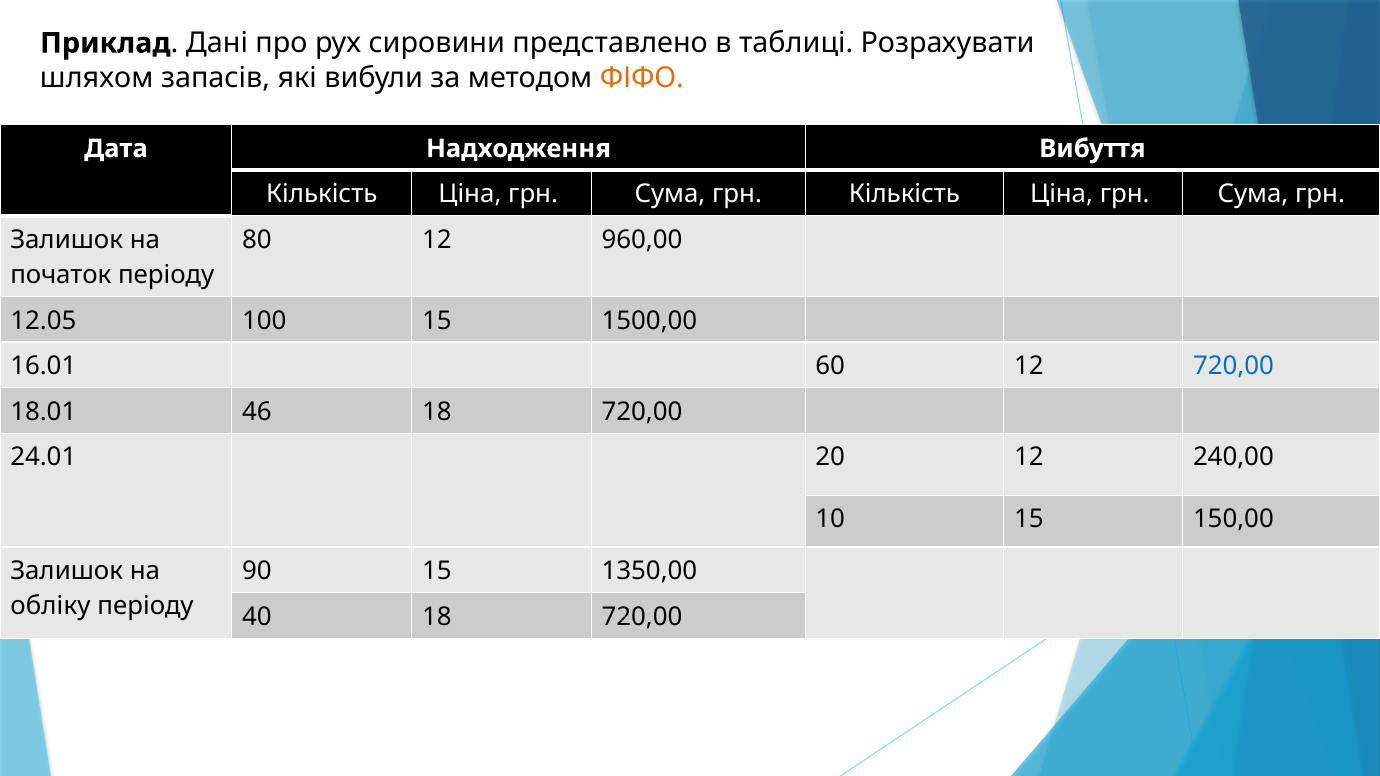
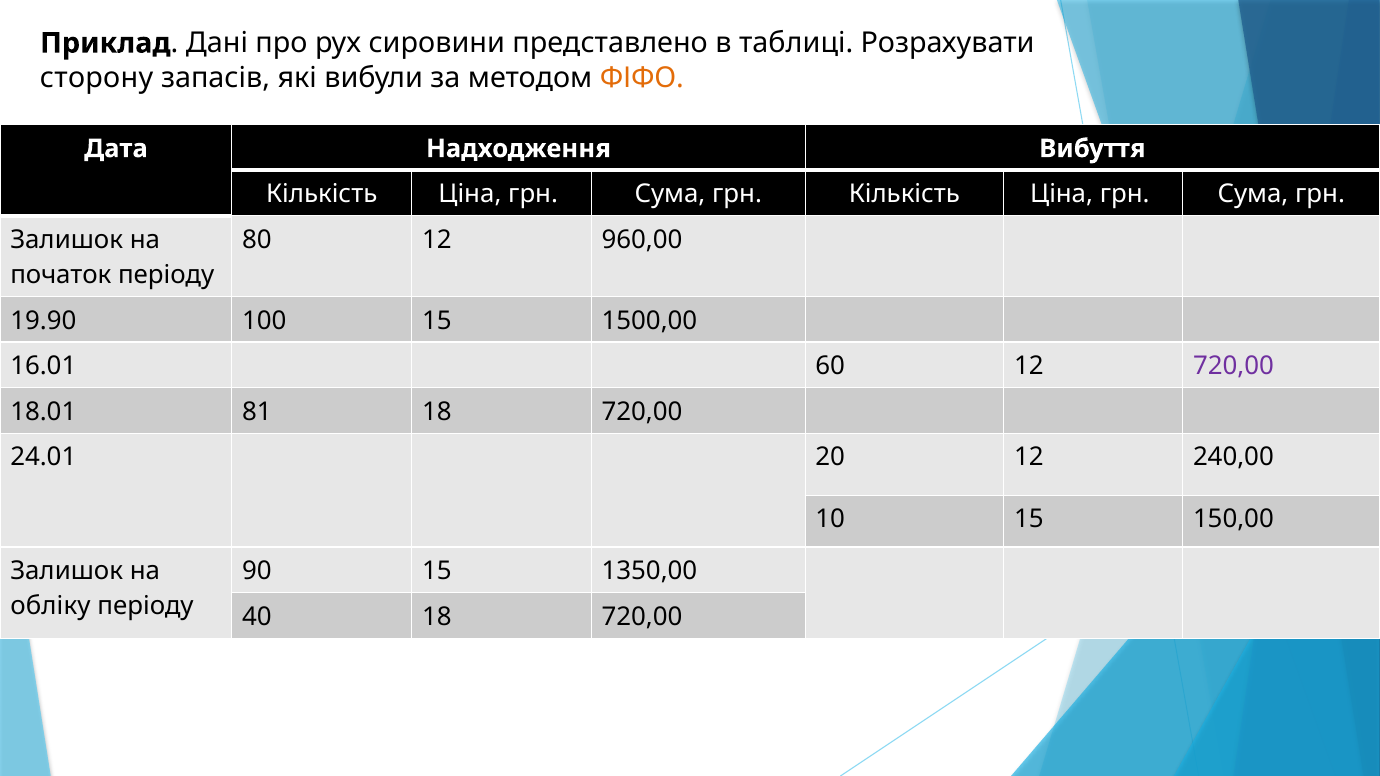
шляхом: шляхом -> сторону (97, 78)
12.05: 12.05 -> 19.90 (43, 321)
720,00 colour: blue -> purple (1233, 366)
46: 46 -> 81 (257, 412)
